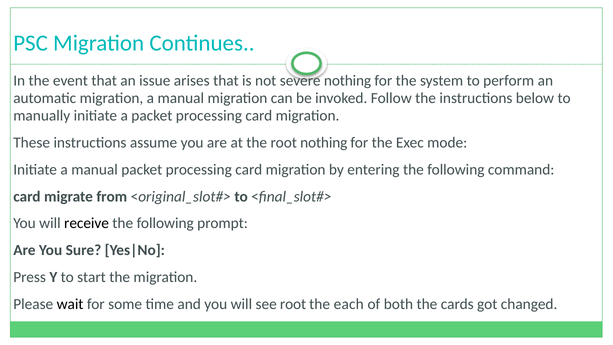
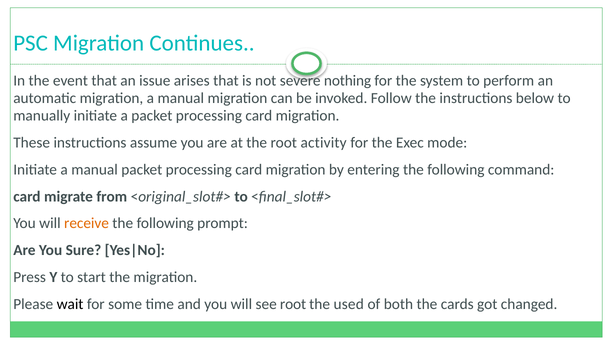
root nothing: nothing -> activity (324, 143)
receive colour: black -> orange (87, 223)
each: each -> used (349, 304)
